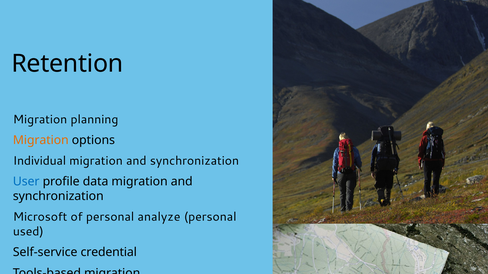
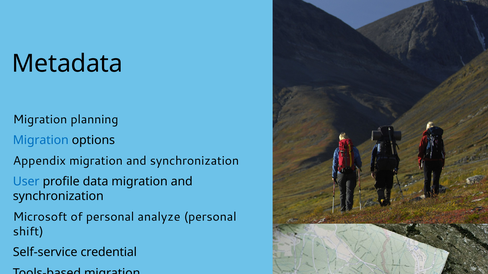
Retention: Retention -> Metadata (67, 64)
Migration colour: orange -> blue (41, 140)
Individual: Individual -> Appendix (39, 161)
used: used -> shift (28, 232)
